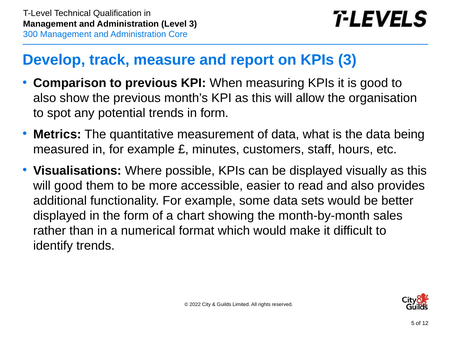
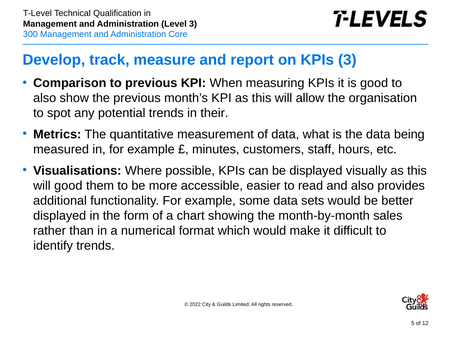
in form: form -> their (214, 113)
